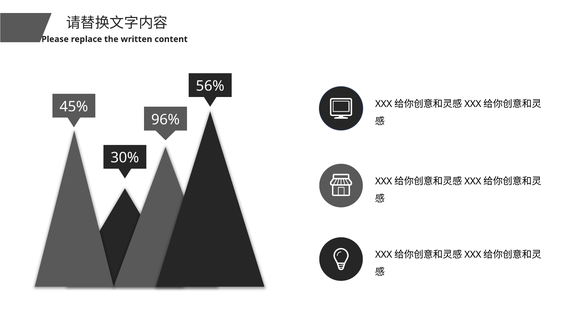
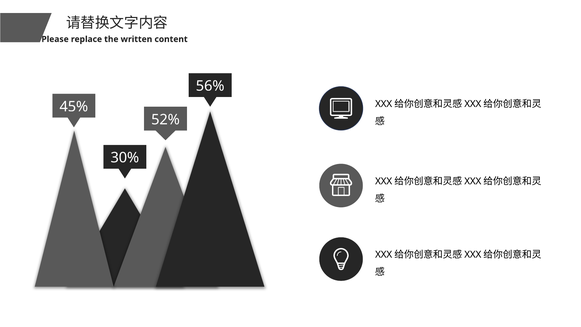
96%: 96% -> 52% (165, 120)
